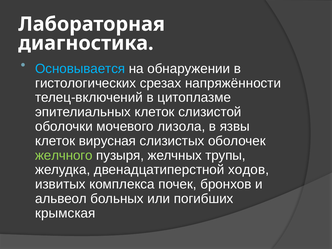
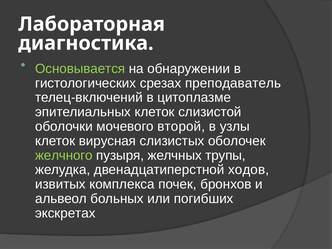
Основывается colour: light blue -> light green (80, 69)
напряжённости: напряжённости -> преподаватель (233, 83)
лизола: лизола -> второй (181, 126)
язвы: язвы -> узлы (235, 126)
крымская: крымская -> экскретах (65, 213)
